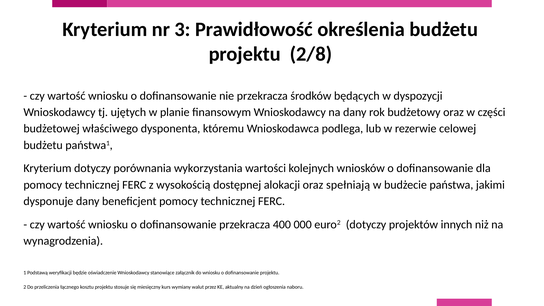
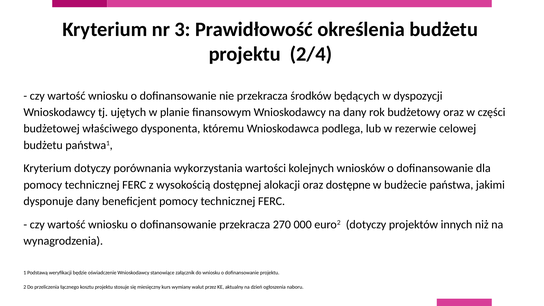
2/8: 2/8 -> 2/4 (311, 54)
spełniają: spełniają -> dostępne (348, 185)
400: 400 -> 270 (282, 224)
